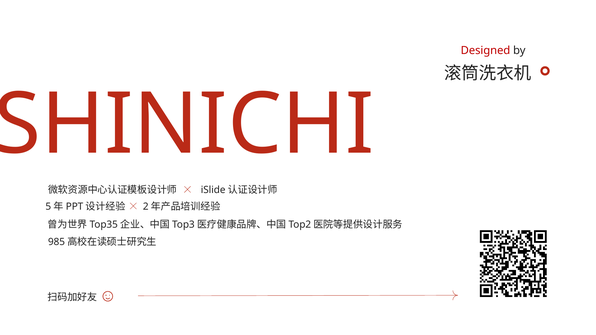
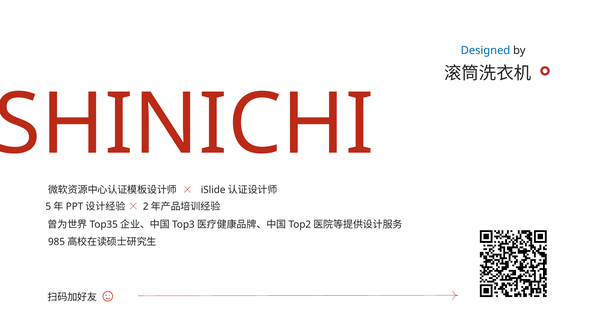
Designed colour: red -> blue (485, 50)
